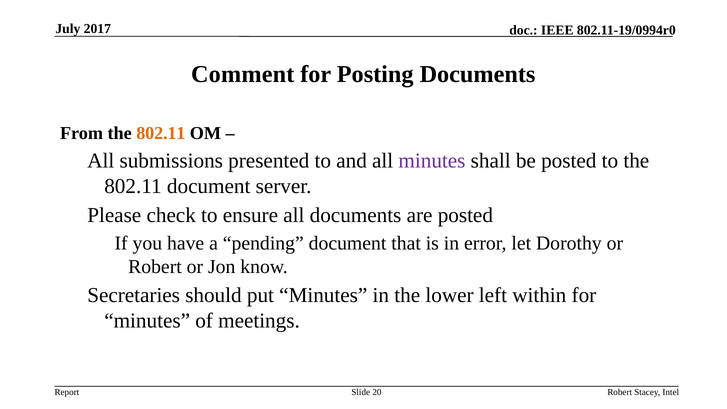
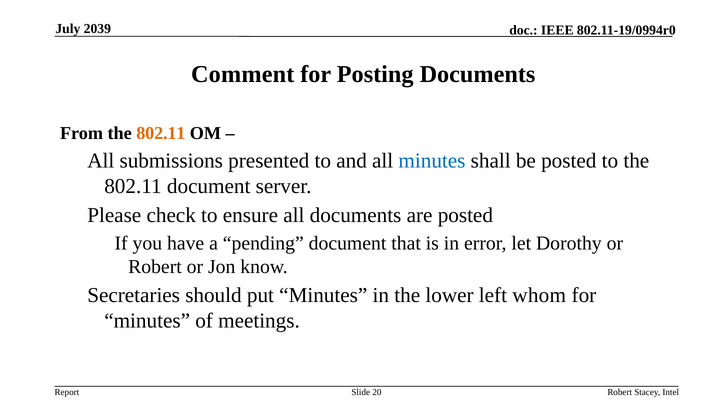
2017: 2017 -> 2039 (97, 29)
minutes colour: purple -> blue (432, 161)
within: within -> whom (539, 295)
